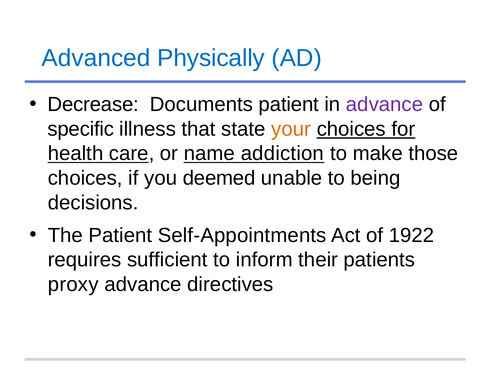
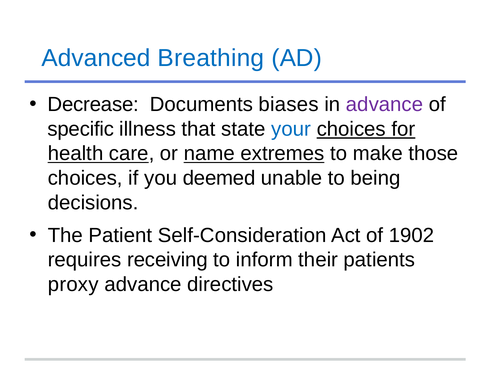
Physically: Physically -> Breathing (211, 58)
Documents patient: patient -> biases (289, 104)
your colour: orange -> blue (291, 129)
addiction: addiction -> extremes (282, 153)
Self-Appointments: Self-Appointments -> Self-Consideration (242, 235)
1922: 1922 -> 1902 (412, 235)
sufficient: sufficient -> receiving (167, 260)
